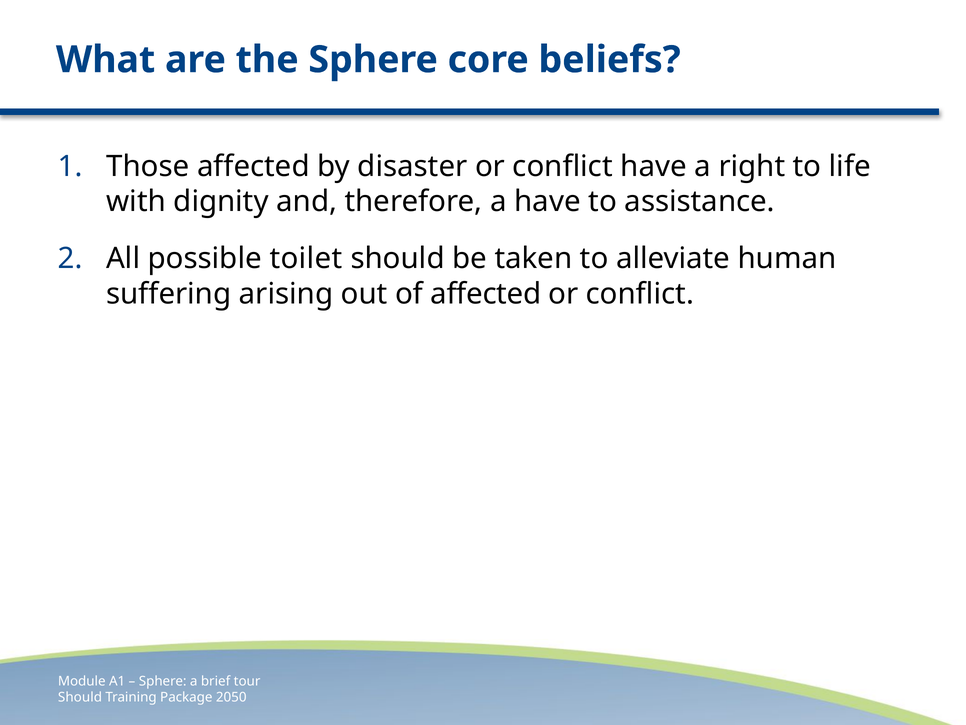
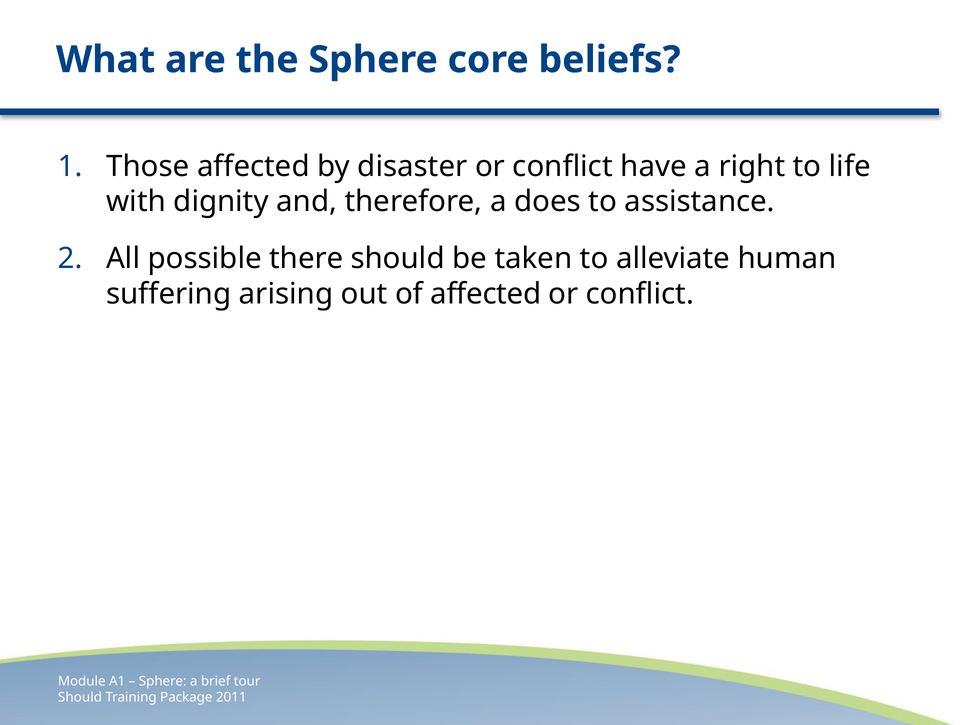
a have: have -> does (547, 202)
toilet: toilet -> there (306, 258)
2050: 2050 -> 2011 (231, 697)
